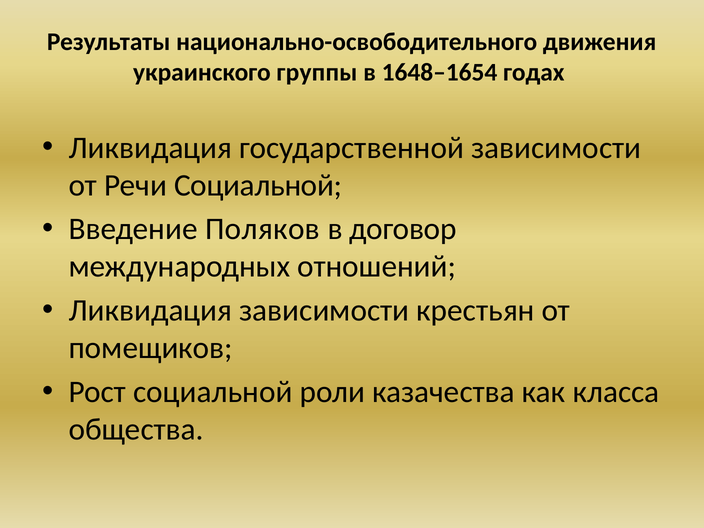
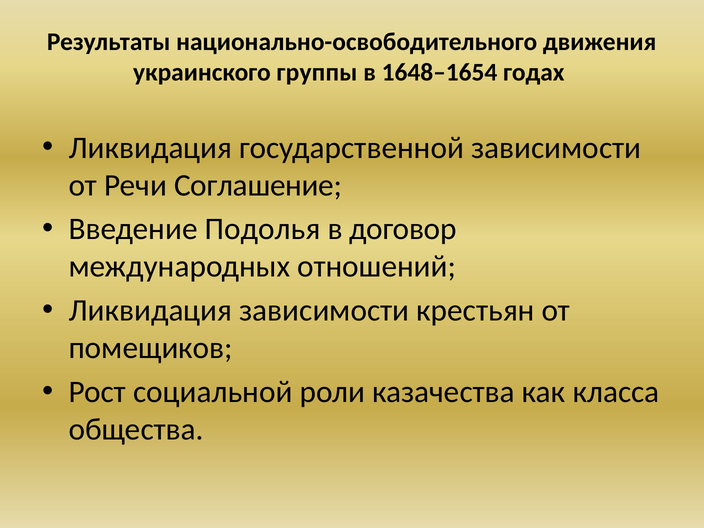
Речи Социальной: Социальной -> Соглашение (258, 185)
Поляков: Поляков -> Подолья (263, 229)
